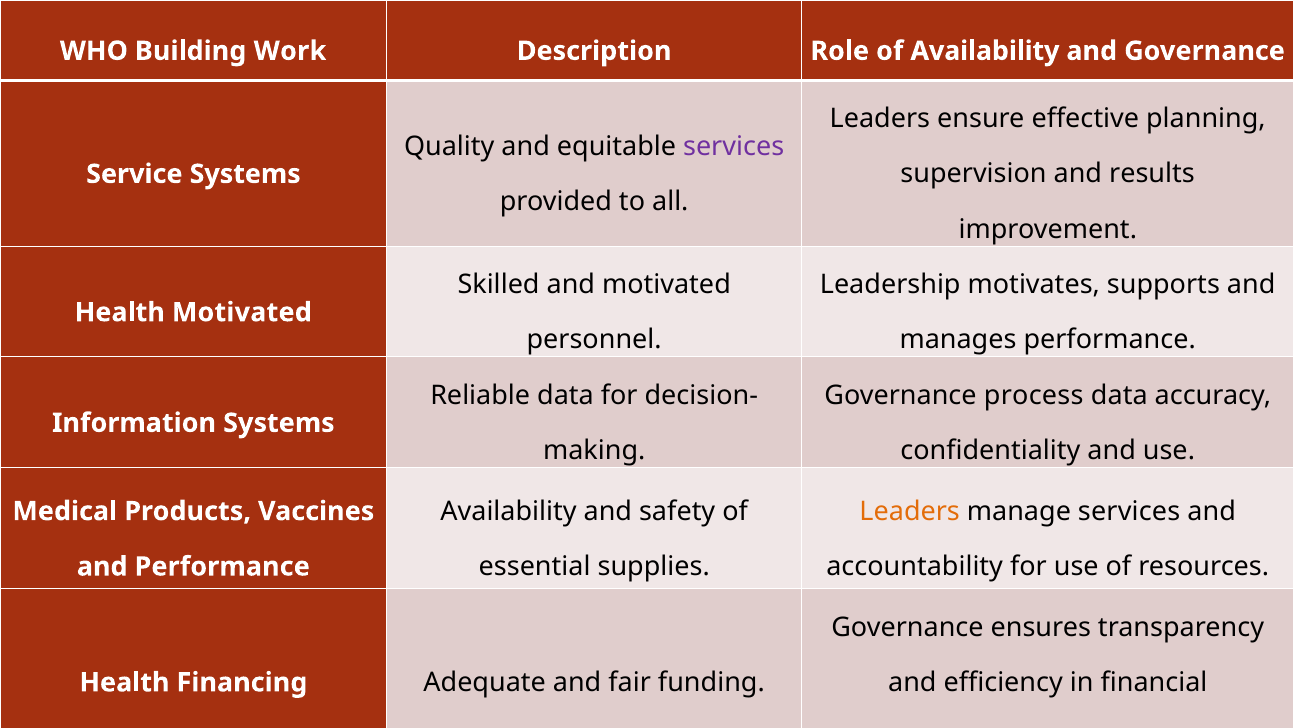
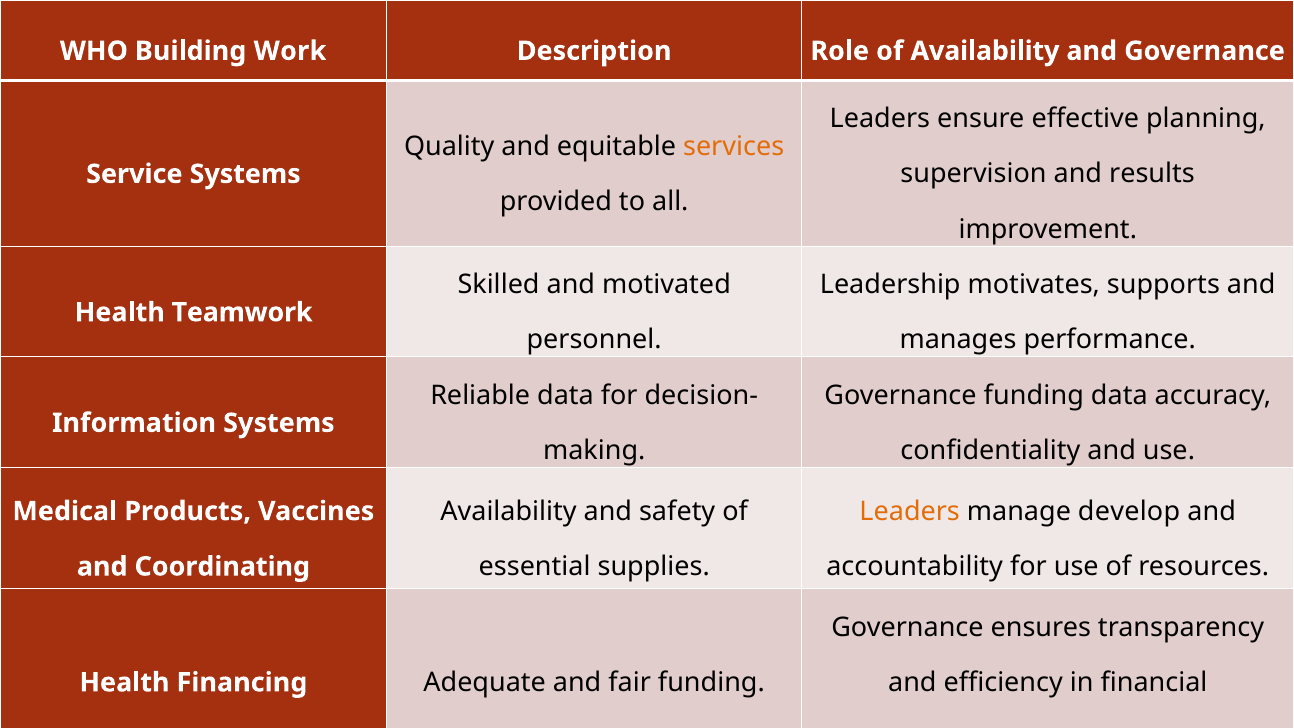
services colour: purple -> orange (734, 146)
Health Motivated: Motivated -> Teamwork (242, 312)
Governance process: process -> funding (1034, 395)
manage services: services -> develop (1129, 511)
and Performance: Performance -> Coordinating (222, 567)
